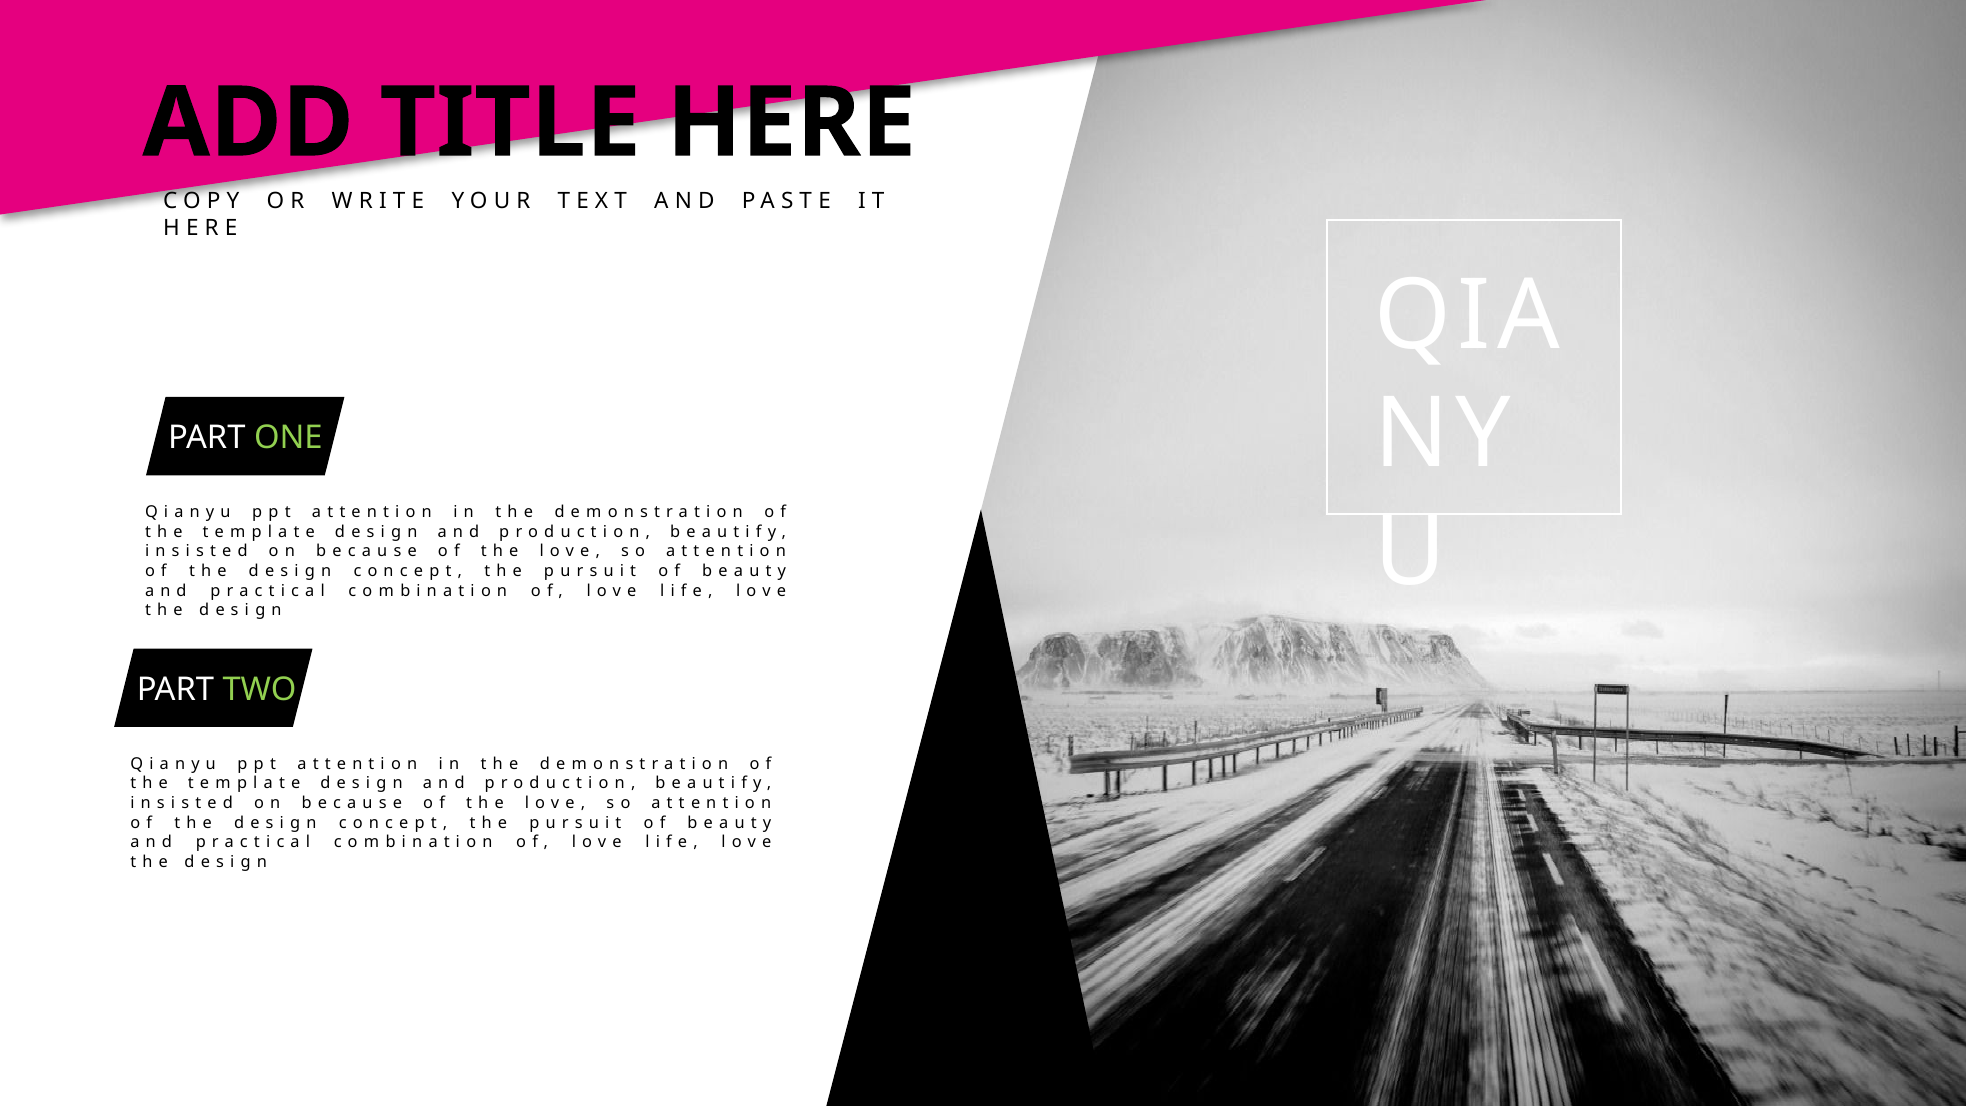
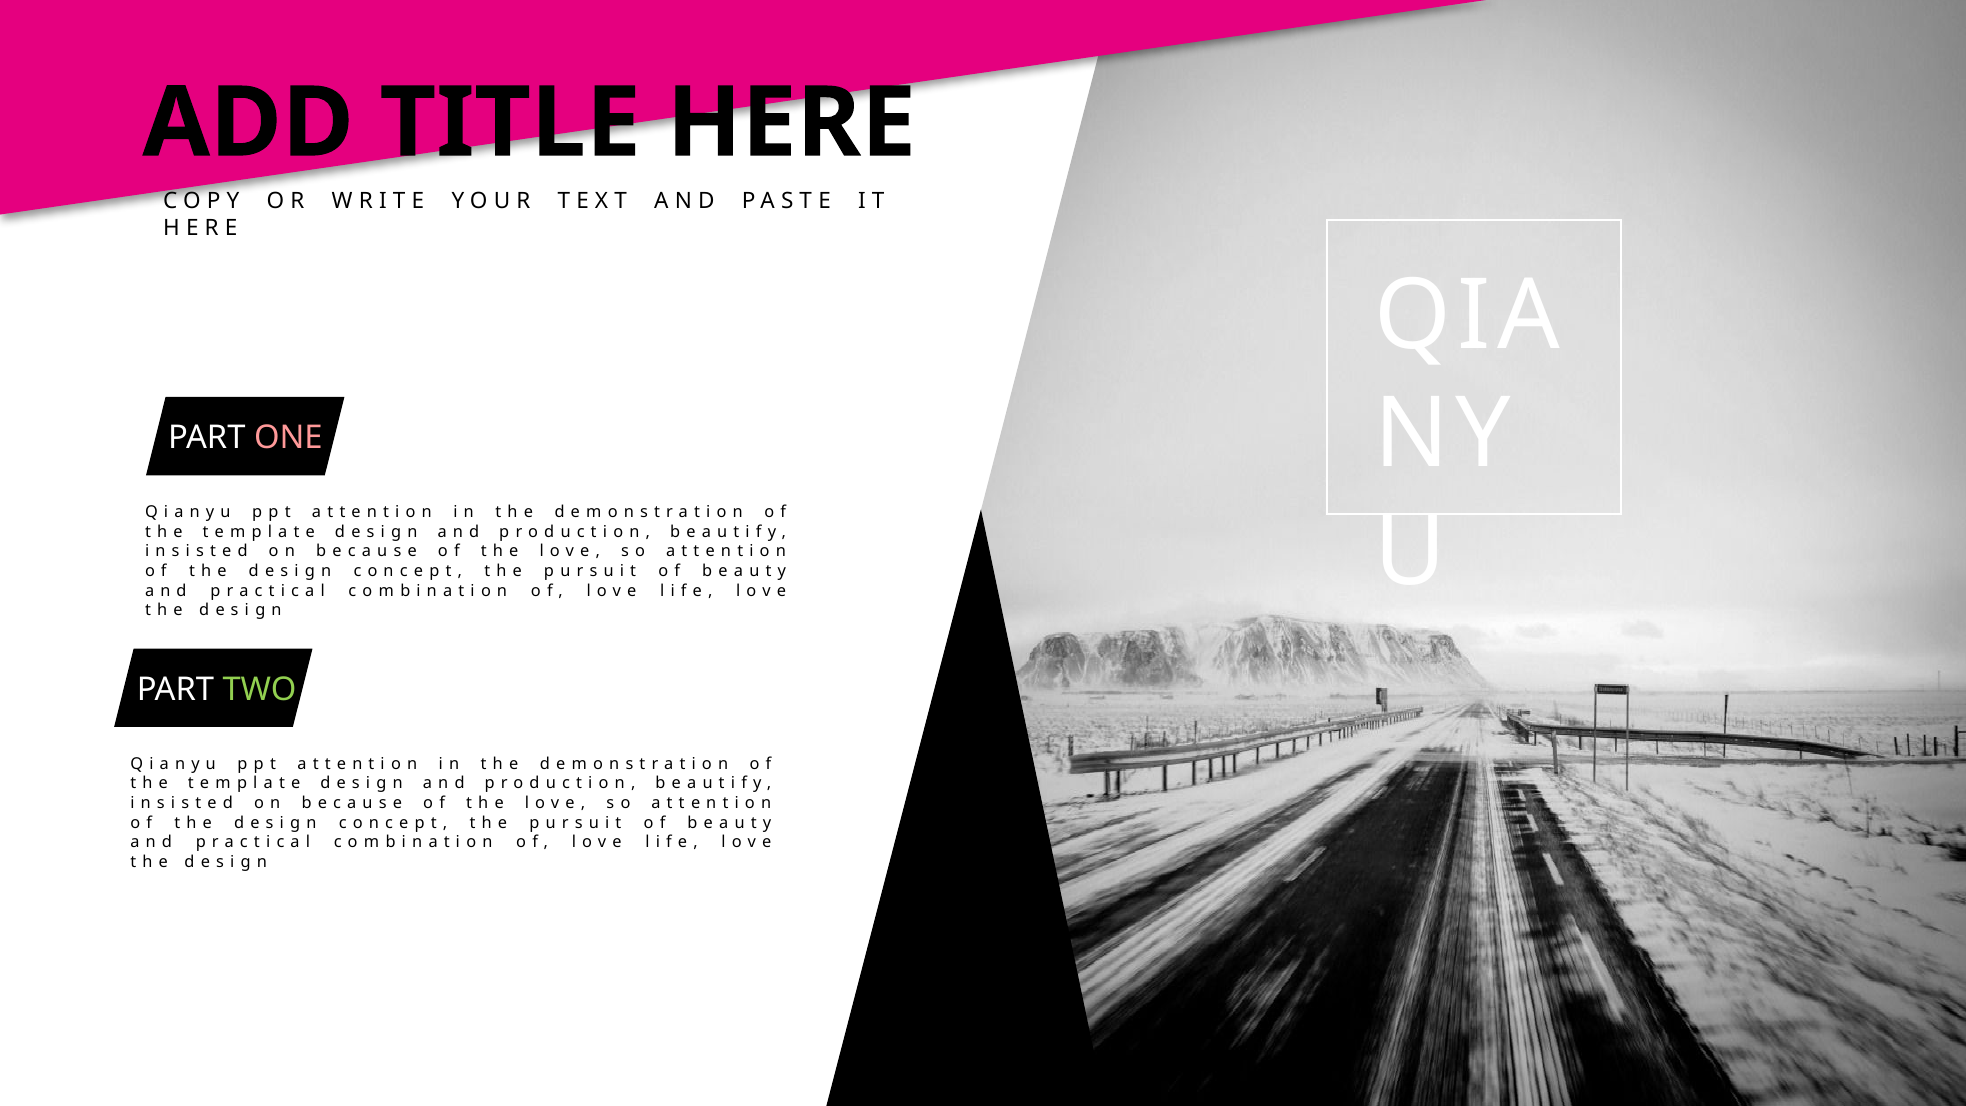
ONE colour: light green -> pink (288, 438)
